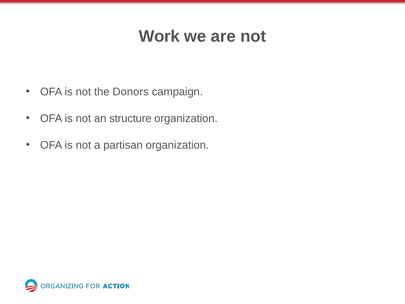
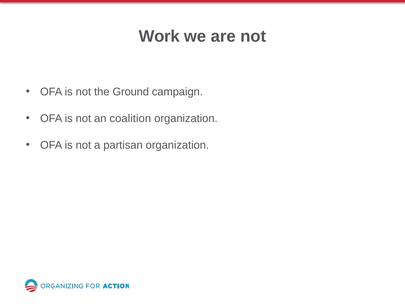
Donors: Donors -> Ground (131, 92)
structure: structure -> coalition (130, 118)
